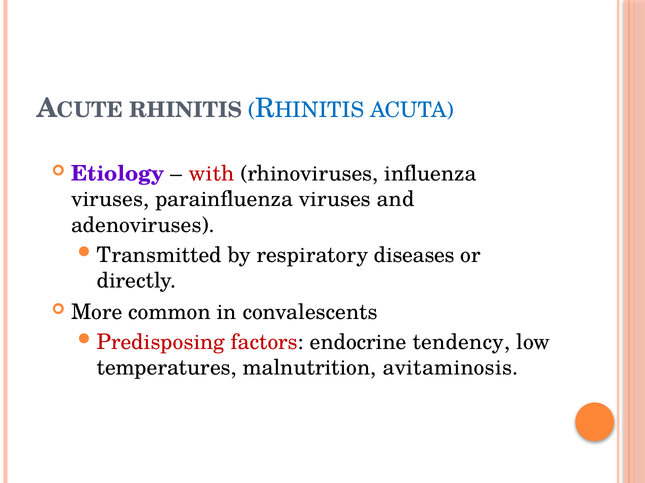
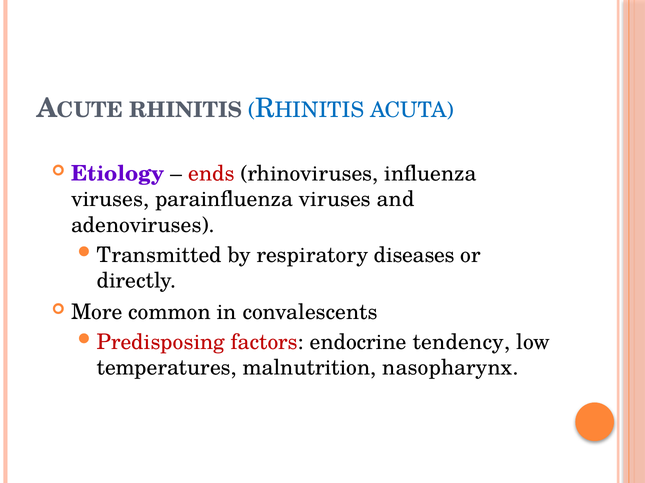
with: with -> ends (212, 174)
avitaminosis: avitaminosis -> nasopharynx (450, 368)
